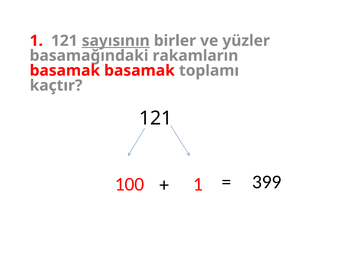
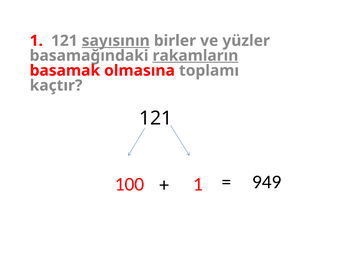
rakamların underline: none -> present (195, 56)
basamak basamak: basamak -> olmasına (139, 71)
399: 399 -> 949 (267, 182)
